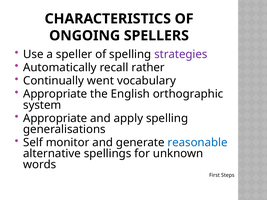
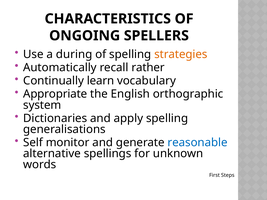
speller: speller -> during (74, 54)
strategies colour: purple -> orange (181, 54)
went: went -> learn (101, 81)
Appropriate: Appropriate -> Dictionaries (55, 118)
